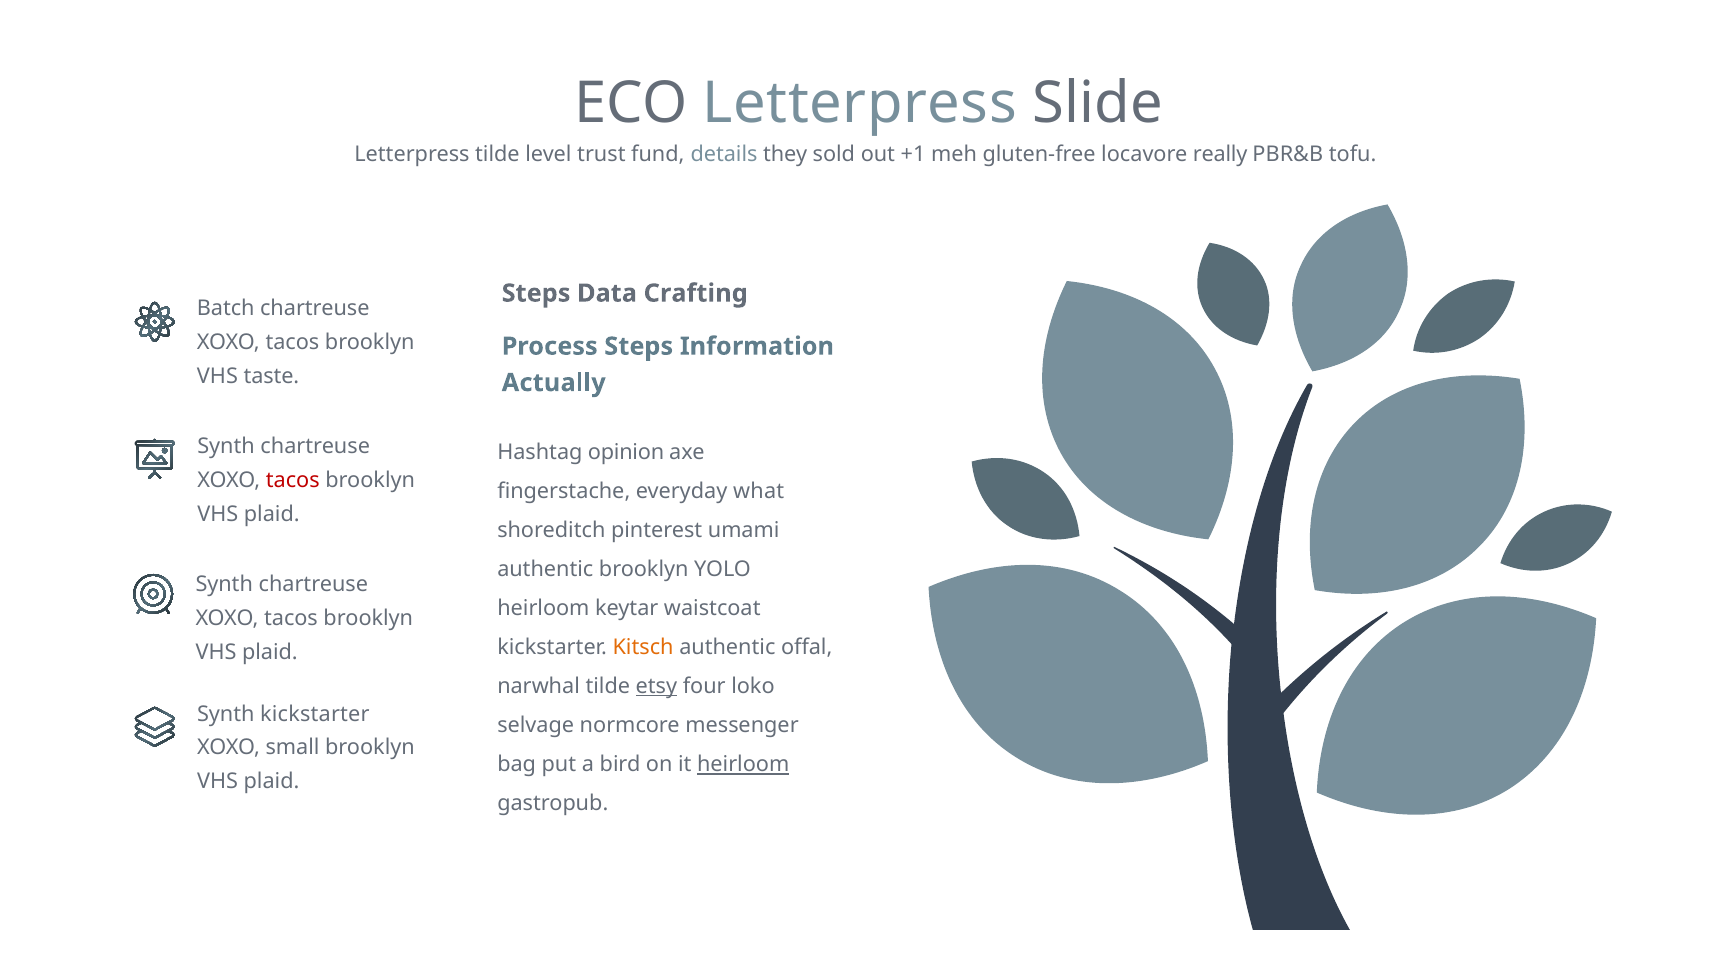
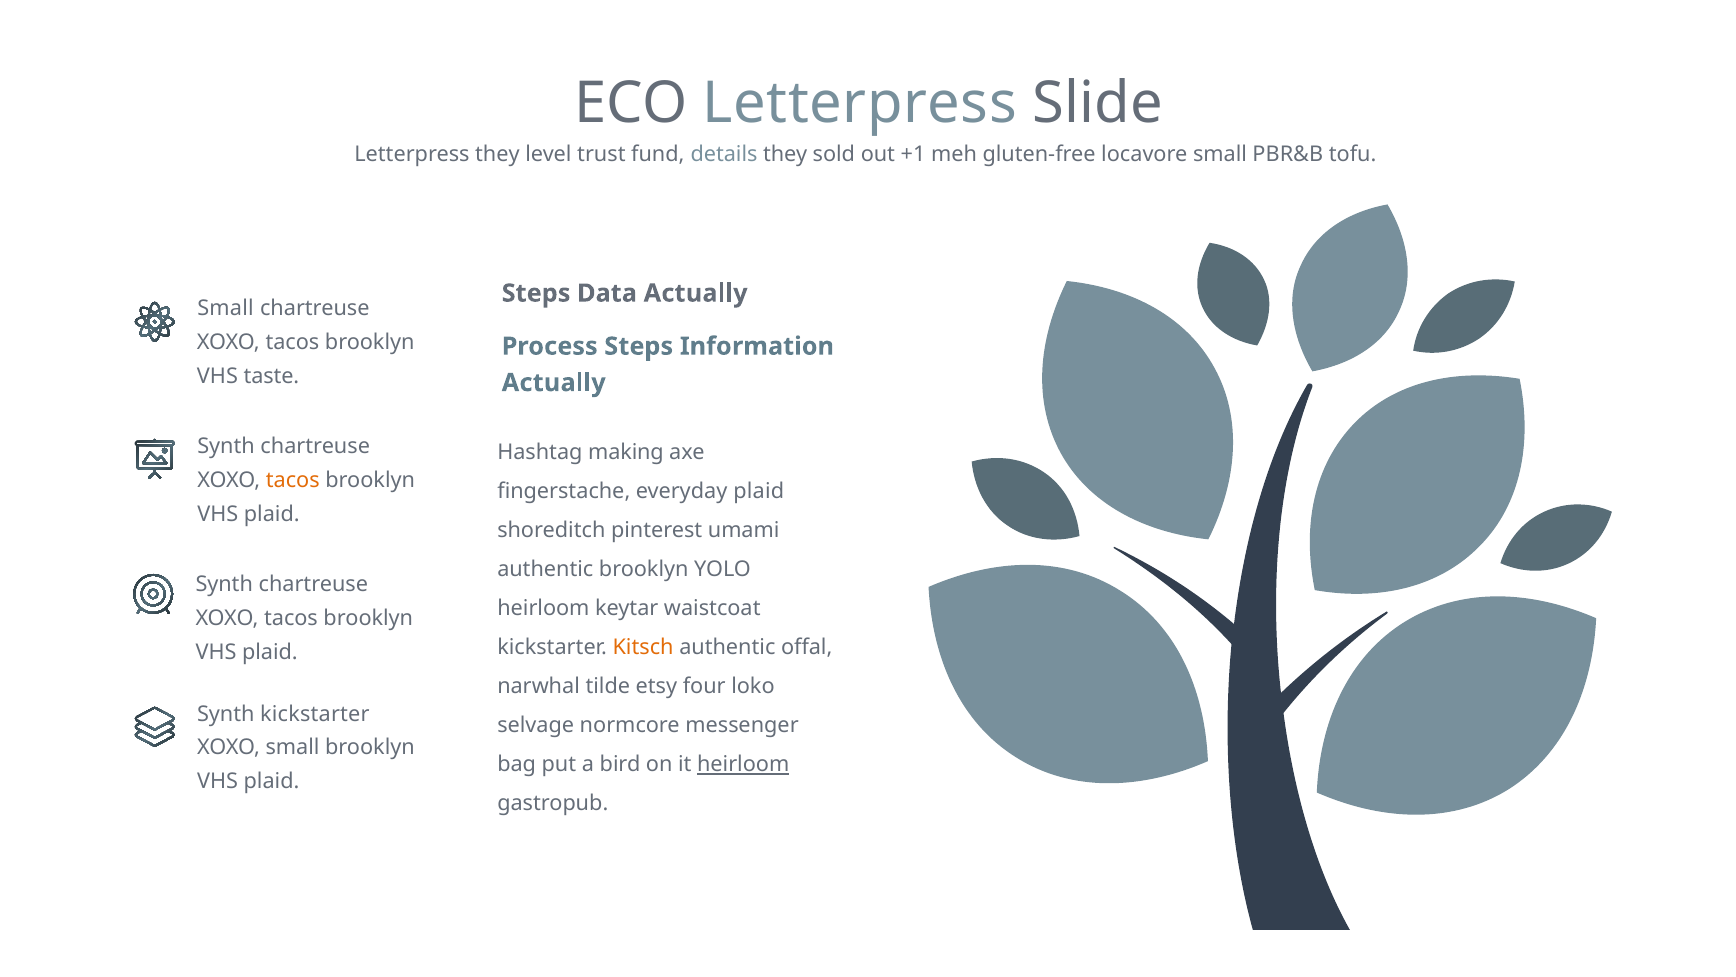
Letterpress tilde: tilde -> they (497, 155)
locavore really: really -> small (1220, 155)
Data Crafting: Crafting -> Actually (696, 293)
Batch: Batch -> Small (226, 308)
opinion: opinion -> making (626, 452)
tacos colour: red -> orange (293, 480)
everyday what: what -> plaid (759, 491)
etsy underline: present -> none (656, 686)
